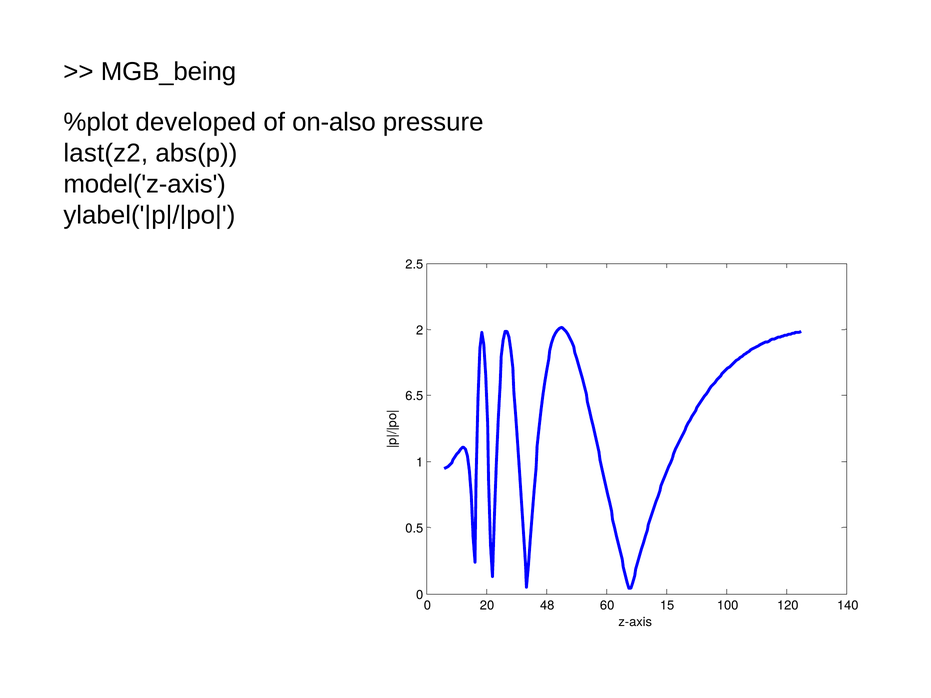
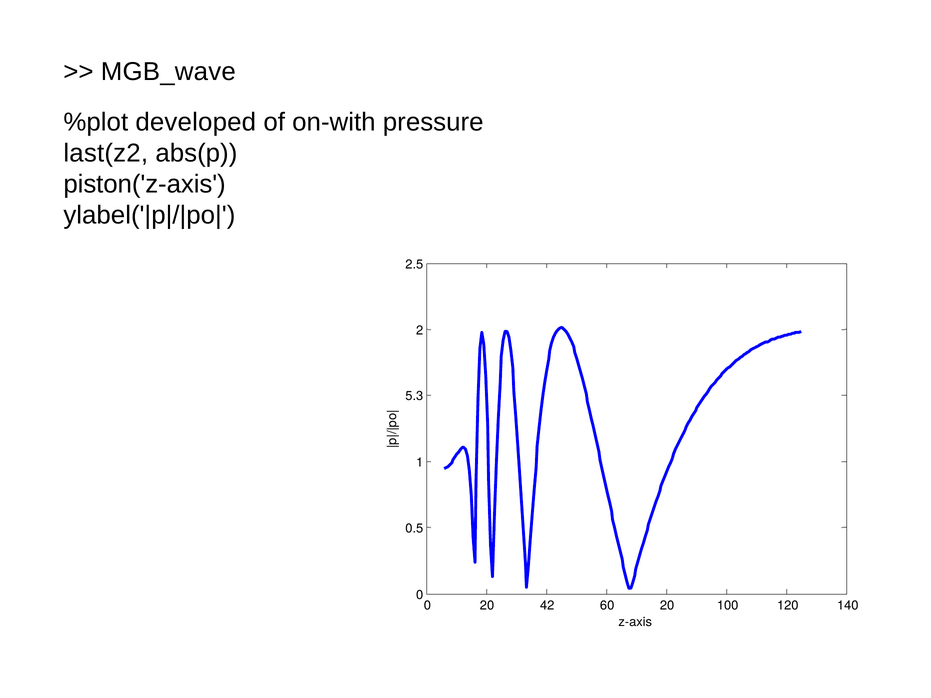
MGB_being: MGB_being -> MGB_wave (168, 72)
on-also: on-also -> on-with (334, 122)
model('z-axis: model('z-axis -> piston('z-axis (145, 184)
6.5: 6.5 -> 5.3 (414, 396)
48: 48 -> 42 (547, 606)
60 15: 15 -> 20 (667, 606)
